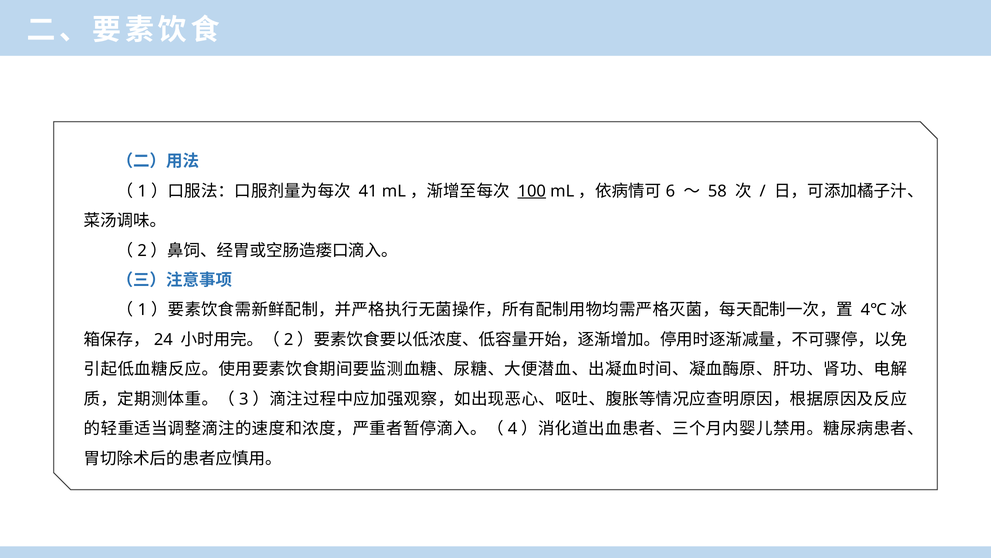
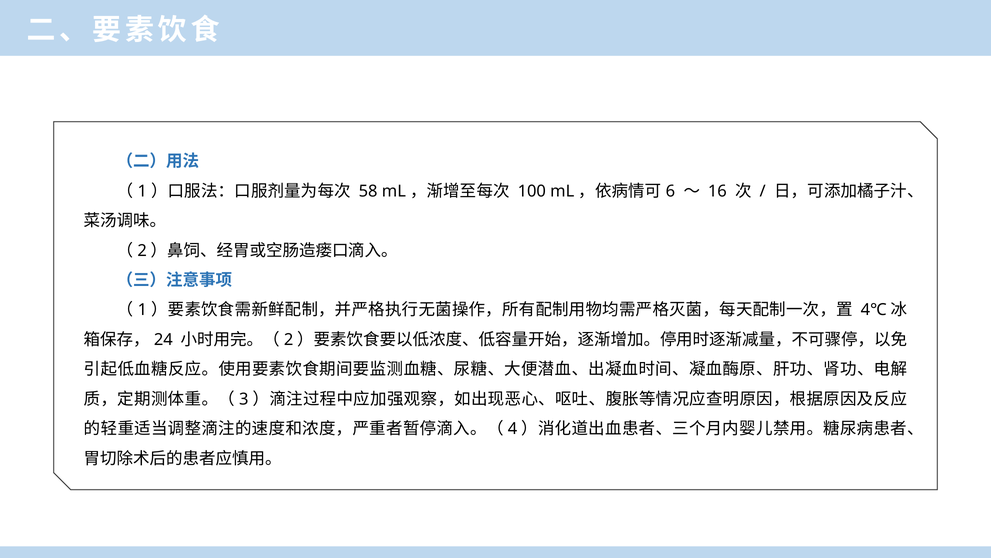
41: 41 -> 58 (368, 191)
100 underline: present -> none (532, 191)
58: 58 -> 16 (717, 191)
